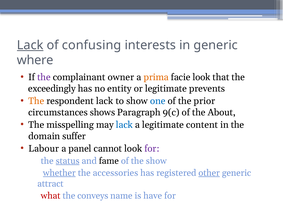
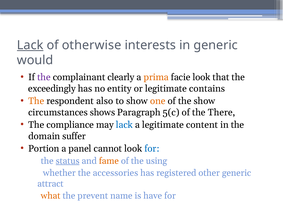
confusing: confusing -> otherwise (92, 45)
where: where -> would (35, 60)
owner: owner -> clearly (121, 77)
prevents: prevents -> contains (207, 89)
respondent lack: lack -> also (105, 101)
one colour: blue -> orange (158, 101)
the prior: prior -> show (204, 101)
9(c: 9(c -> 5(c (171, 113)
About: About -> There (222, 113)
misspelling: misspelling -> compliance (70, 125)
Labour: Labour -> Portion (44, 149)
for colour: purple -> blue (152, 149)
fame colour: black -> orange (109, 161)
the show: show -> using (156, 161)
whether underline: present -> none (59, 173)
other underline: present -> none (209, 173)
what colour: red -> orange (51, 196)
conveys: conveys -> prevent (93, 196)
